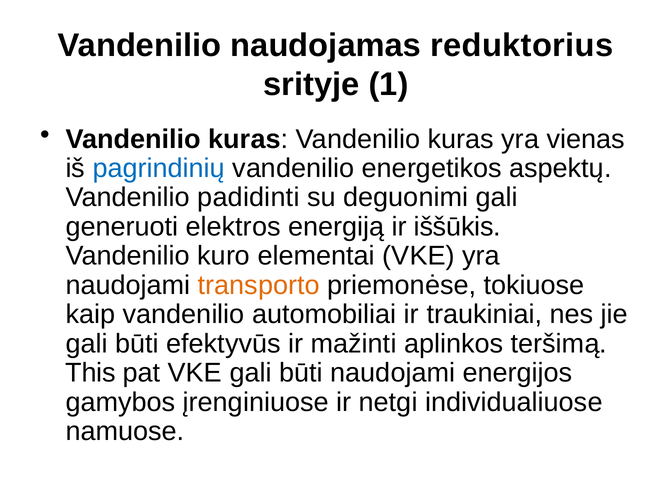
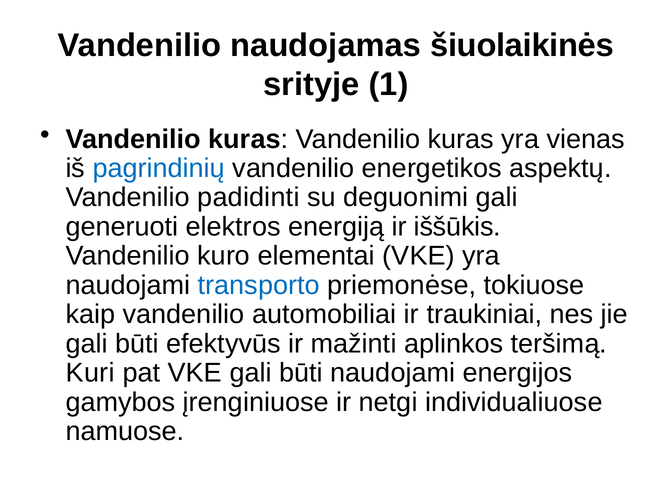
reduktorius: reduktorius -> šiuolaikinės (522, 45)
transporto colour: orange -> blue (259, 285)
This: This -> Kuri (90, 373)
